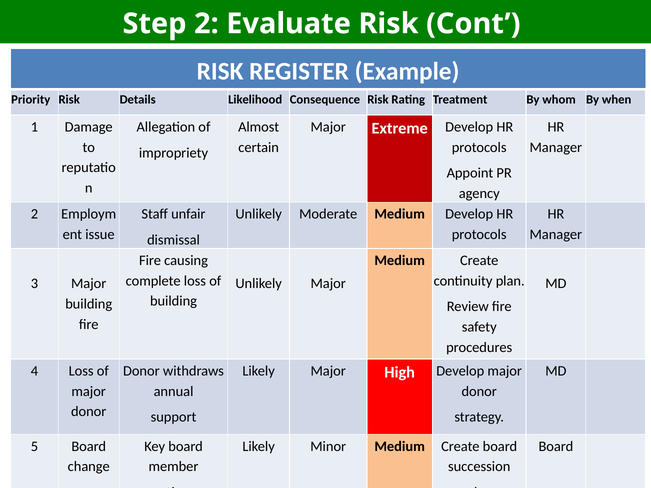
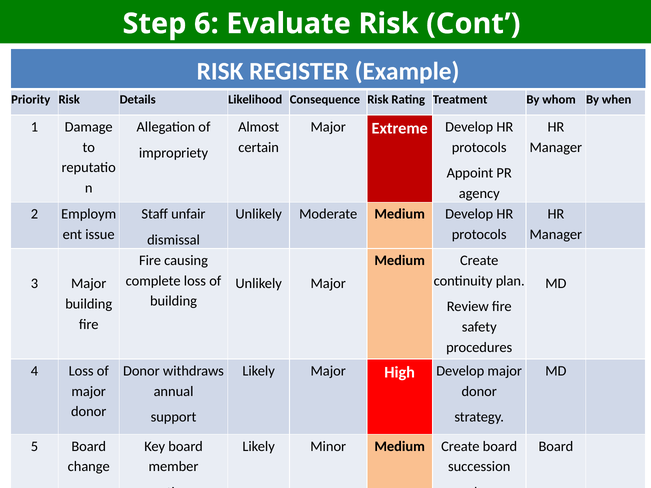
Step 2: 2 -> 6 (206, 24)
